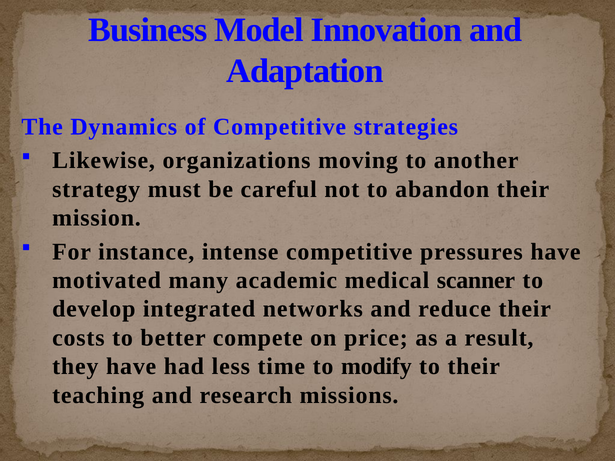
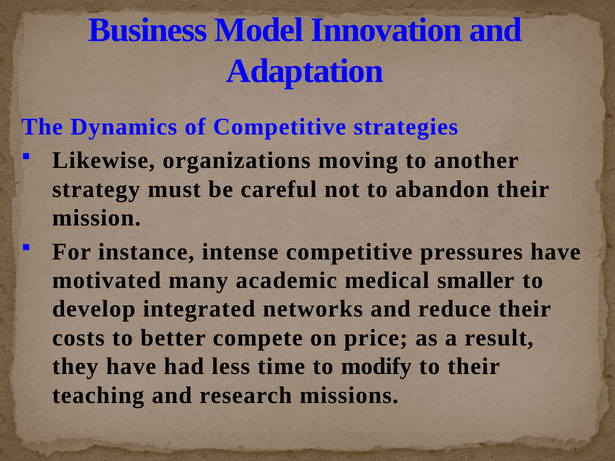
scanner: scanner -> smaller (476, 281)
